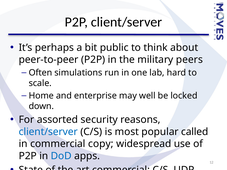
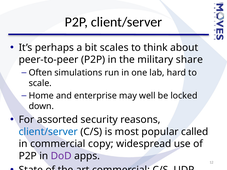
public: public -> scales (114, 48)
peers: peers -> share (189, 60)
DoD colour: blue -> purple (61, 156)
